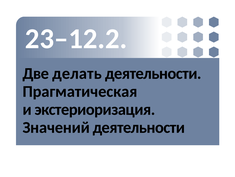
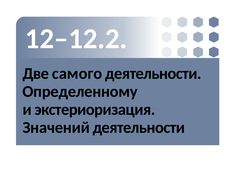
23–12.2: 23–12.2 -> 12–12.2 (76, 39)
делать: делать -> самого (77, 73)
Прагматическая: Прагматическая -> Определенному (80, 91)
